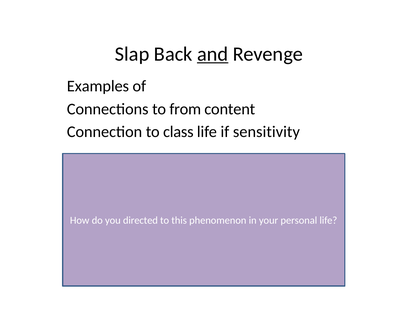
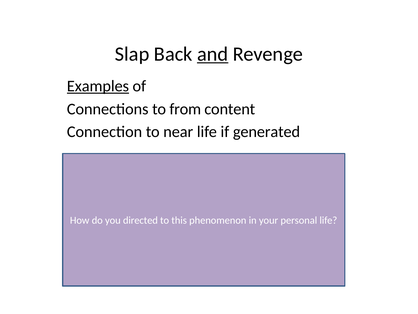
Examples underline: none -> present (98, 86)
class: class -> near (178, 132)
sensitivity: sensitivity -> generated (266, 132)
